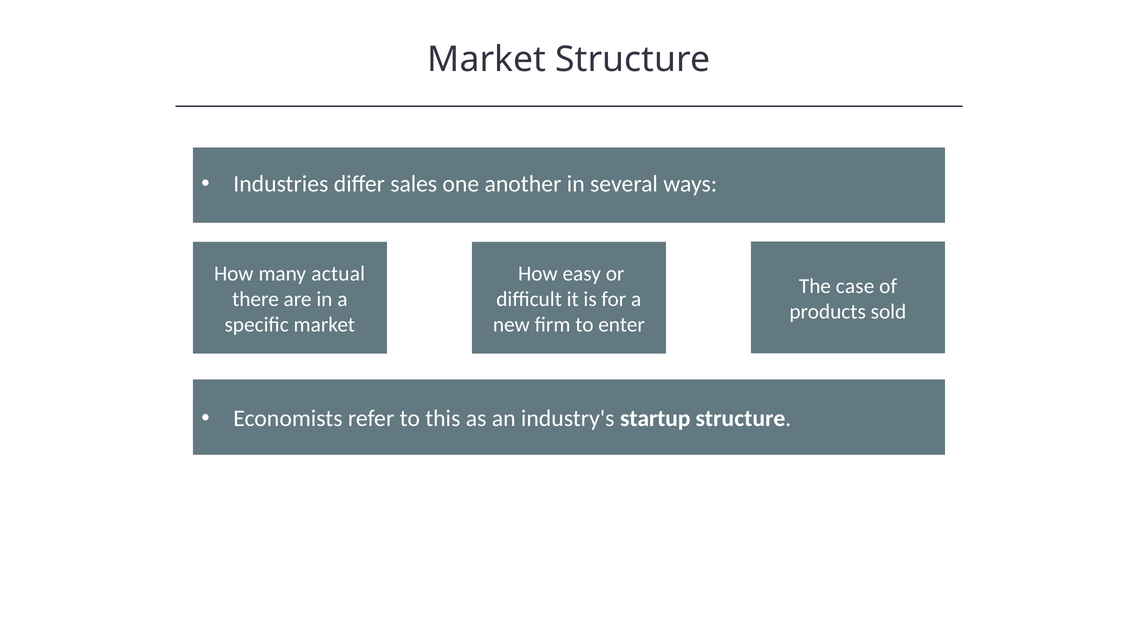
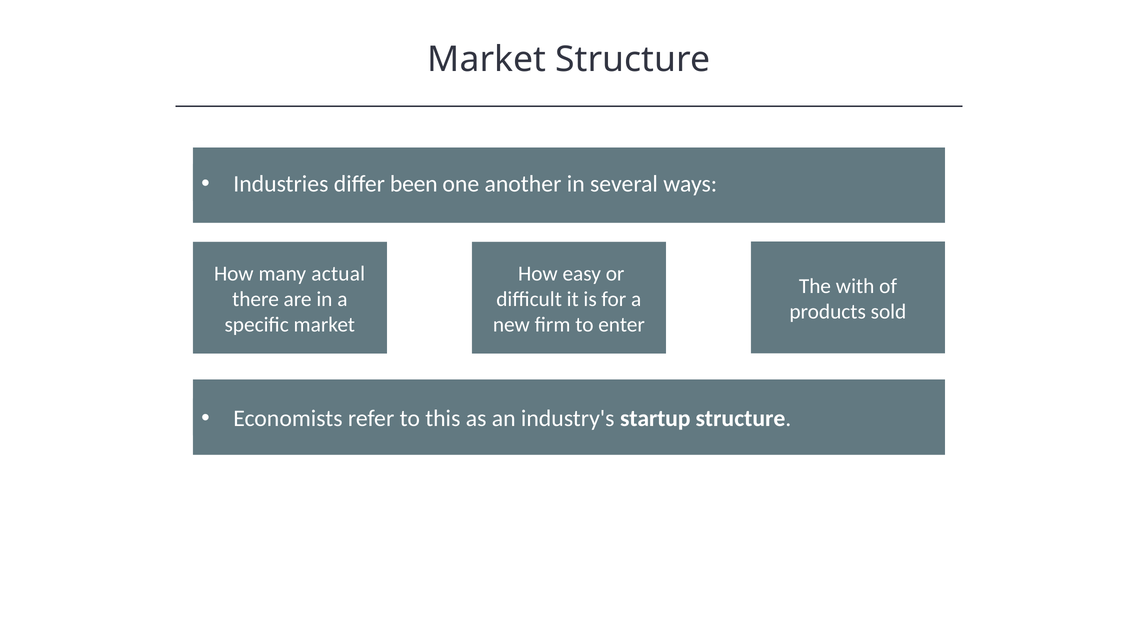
sales: sales -> been (414, 184)
case: case -> with (855, 286)
